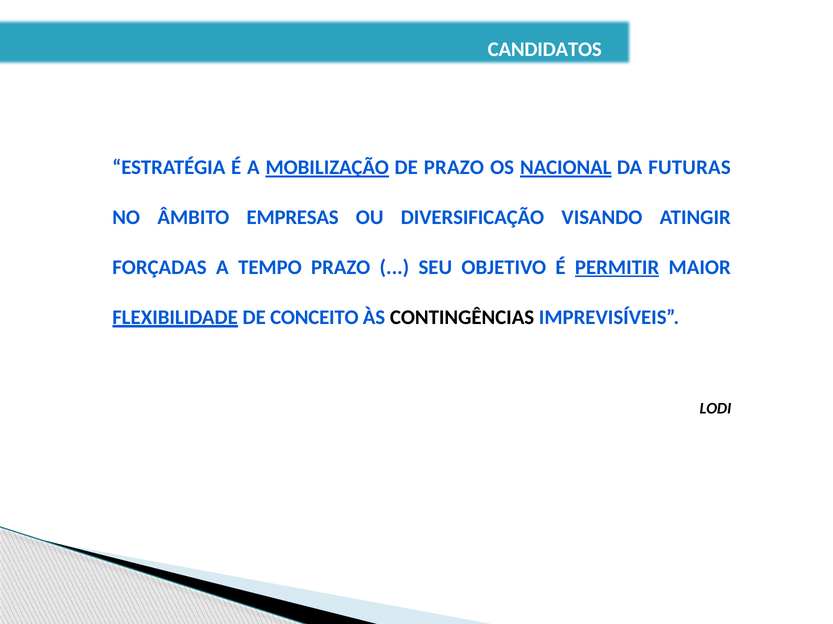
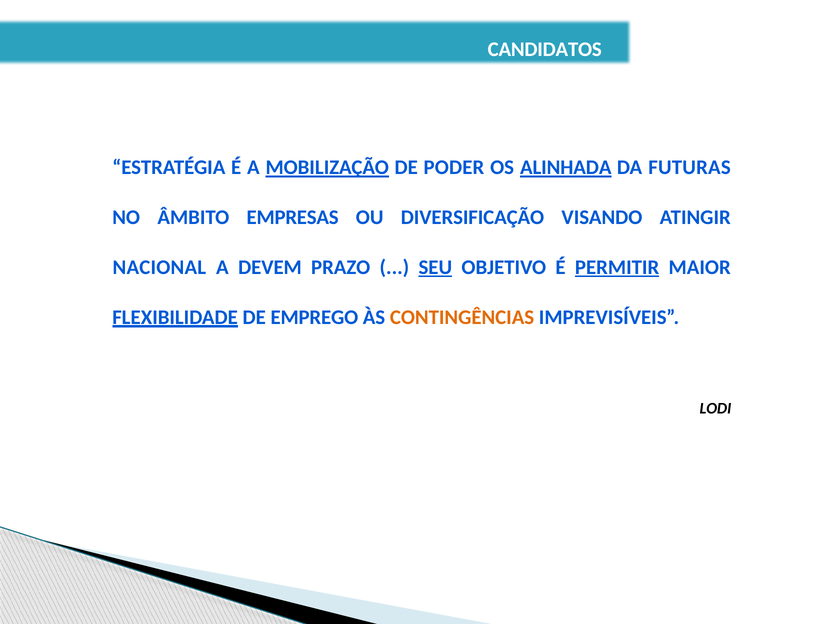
DE PRAZO: PRAZO -> PODER (454, 168)
NACIONAL: NACIONAL -> ALINHADA (566, 168)
FORÇADAS: FORÇADAS -> NACIONAL (159, 268)
TEMPO: TEMPO -> DEVEM (270, 268)
SEU underline: none -> present (435, 268)
CONCEITO: CONCEITO -> EMPREGO (314, 318)
CONTINGÊNCIAS colour: black -> orange (462, 318)
